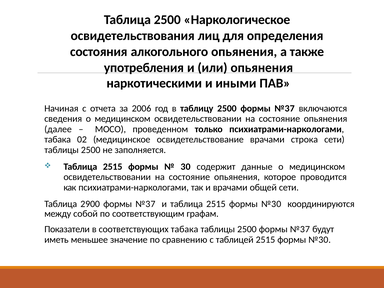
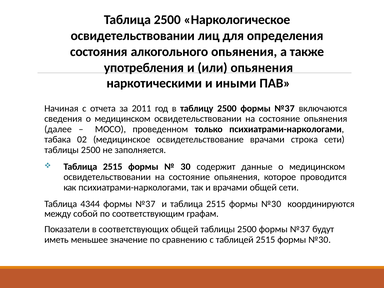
освидетельствования: освидетельствования -> освидетельствовании (133, 36)
2006: 2006 -> 2011 (142, 108)
2900: 2900 -> 4344 (90, 204)
соответствующих табака: табака -> общей (185, 229)
